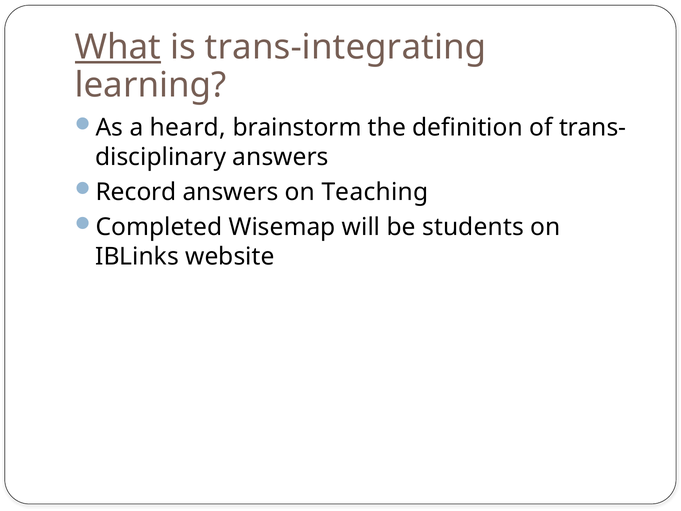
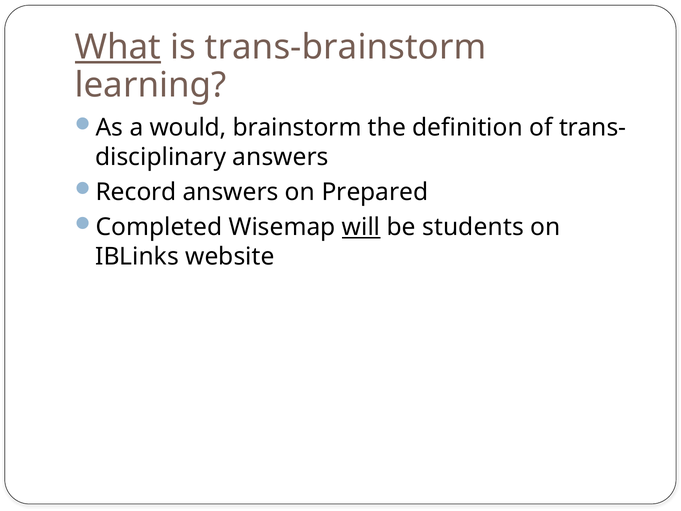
trans-integrating: trans-integrating -> trans-brainstorm (346, 47)
heard: heard -> would (188, 128)
Teaching: Teaching -> Prepared (375, 192)
will underline: none -> present (361, 227)
